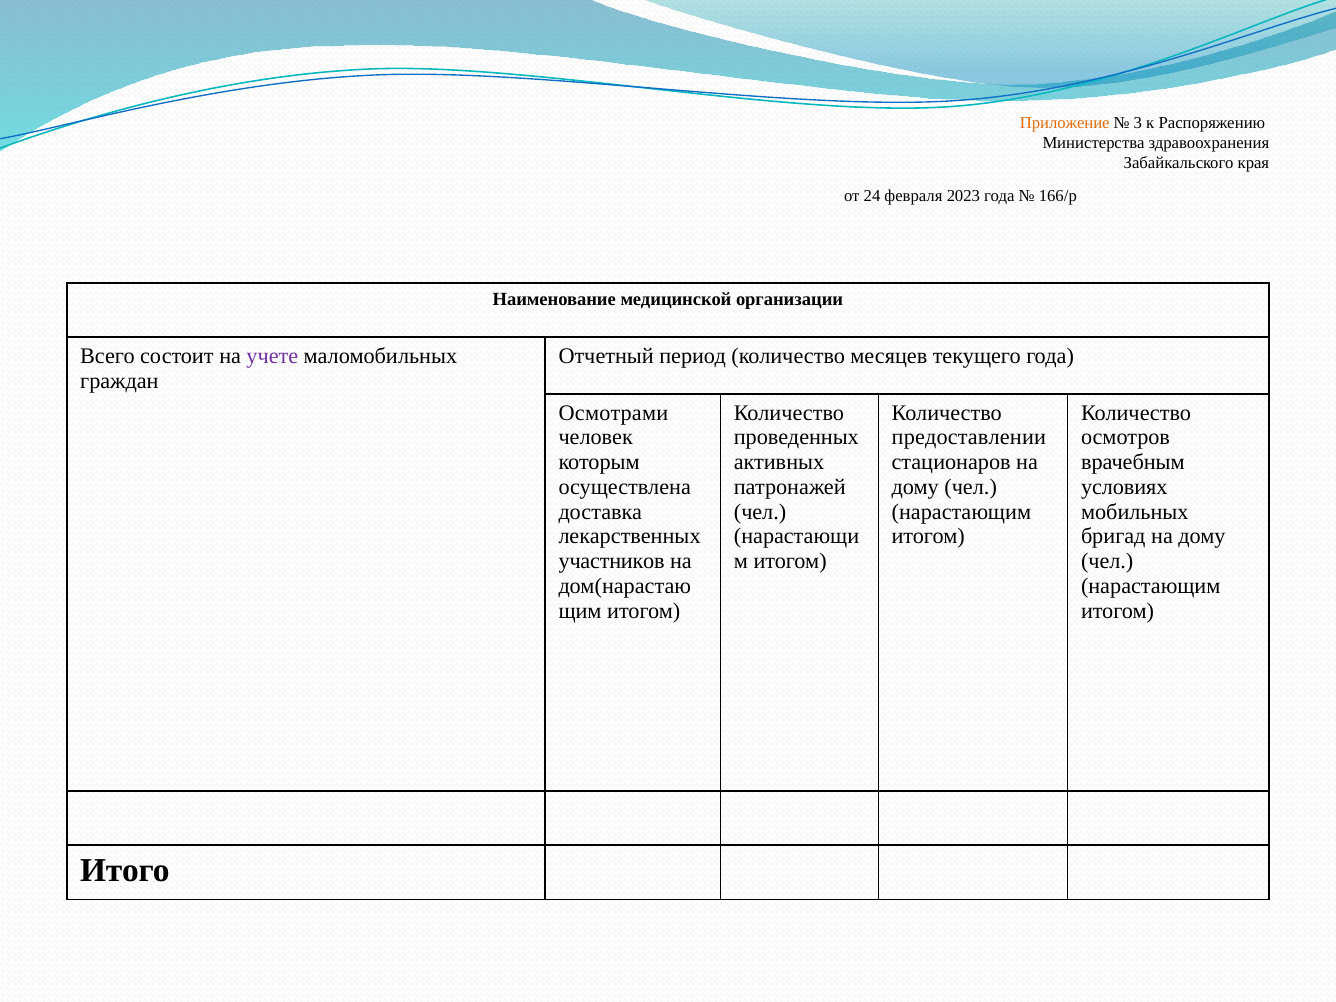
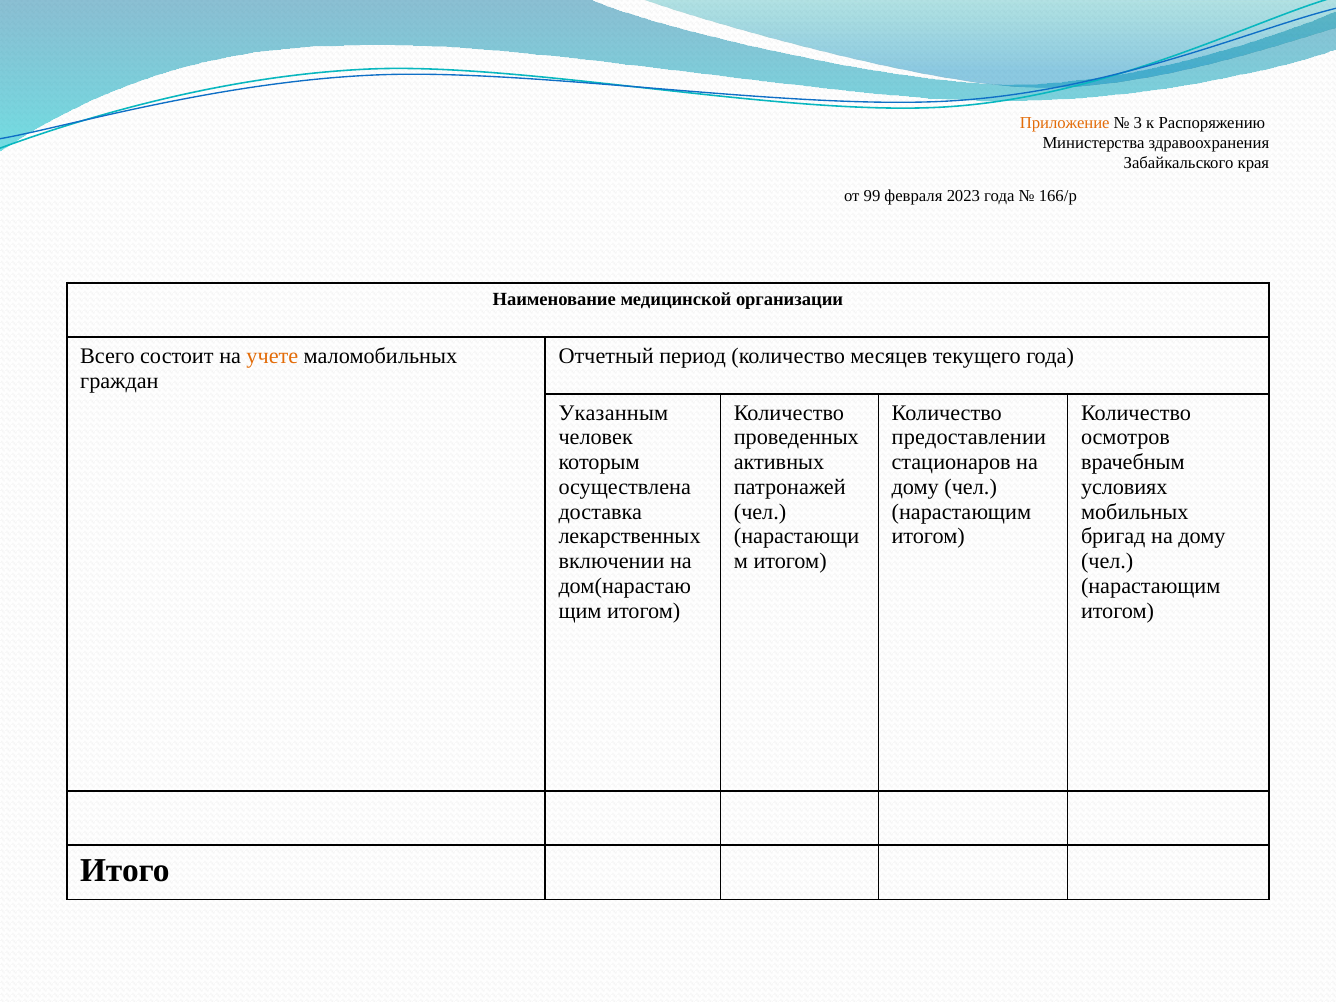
24: 24 -> 99 (872, 196)
учете colour: purple -> orange (272, 356)
Осмотрами: Осмотрами -> Указанным (613, 413)
участников: участников -> включении (612, 561)
